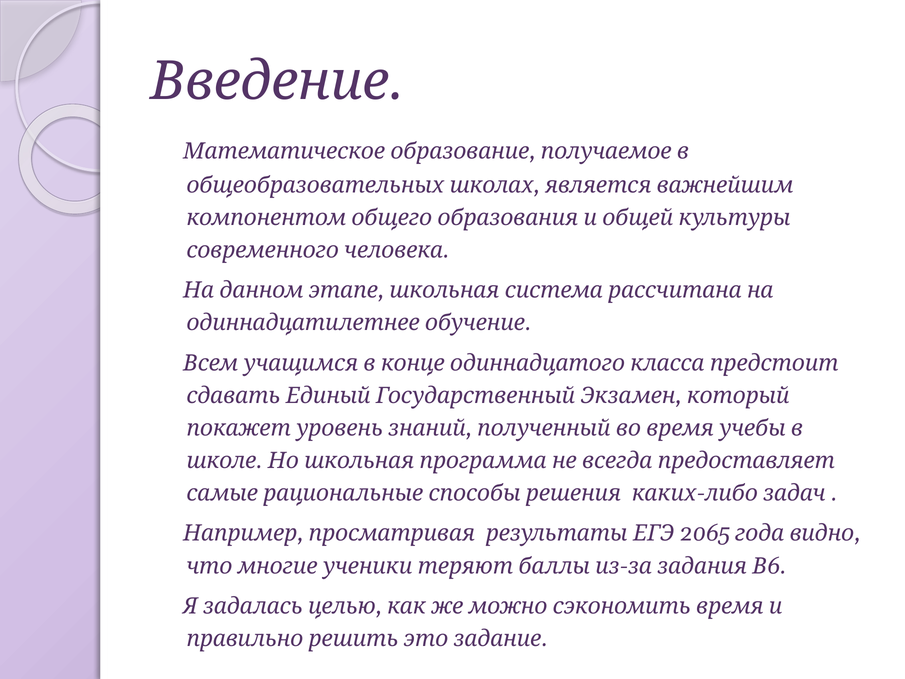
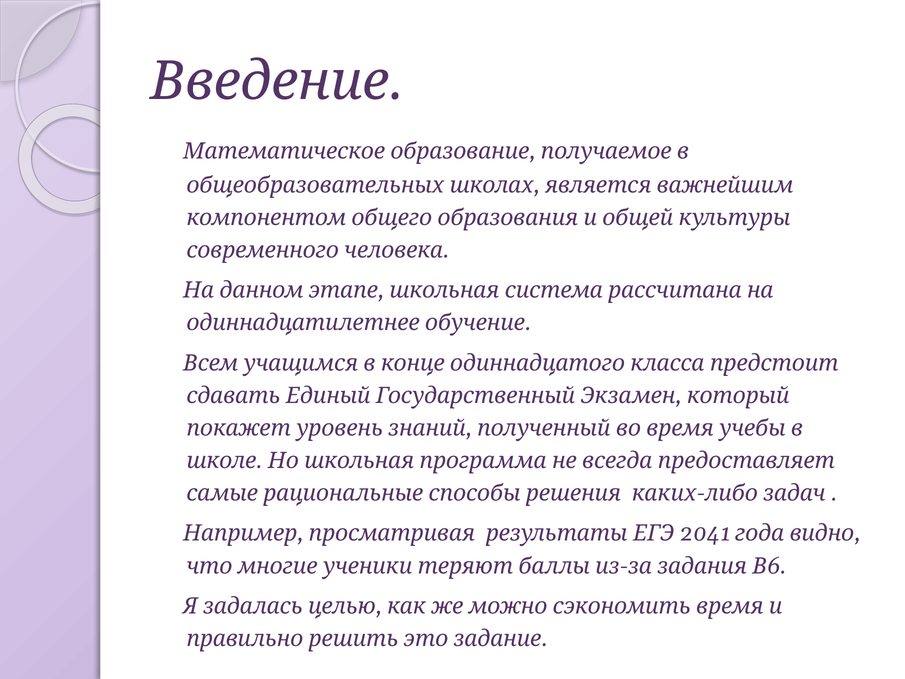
2065: 2065 -> 2041 (705, 533)
